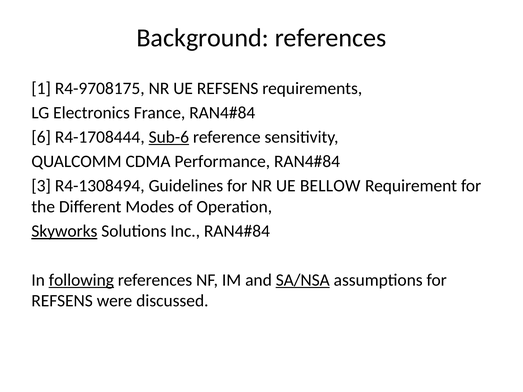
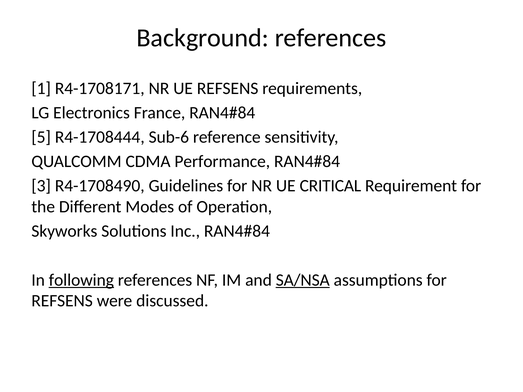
R4-9708175: R4-9708175 -> R4-1708171 (100, 88)
6: 6 -> 5 (41, 137)
Sub-6 underline: present -> none (169, 137)
R4-1308494: R4-1308494 -> R4-1708490 (100, 186)
BELLOW: BELLOW -> CRITICAL (330, 186)
Skyworks underline: present -> none (64, 231)
